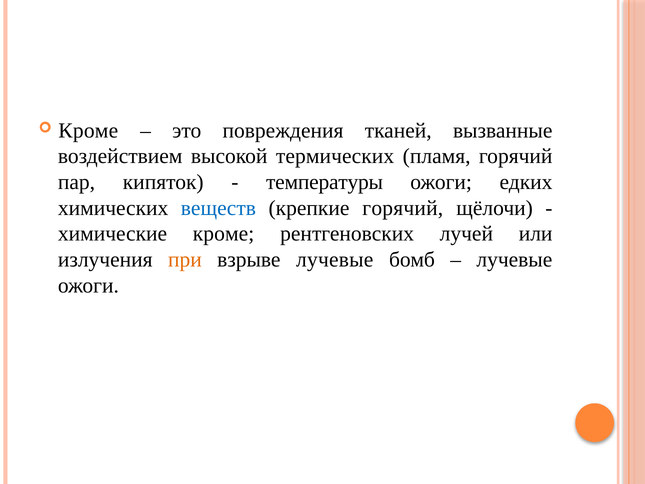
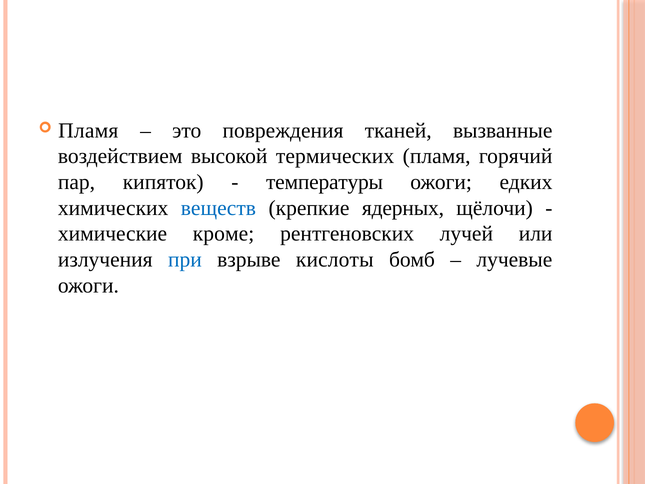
Кроме: Кроме -> Пламя (88, 130)
крепкие горячий: горячий -> ядерных (403, 208)
при colour: orange -> blue (185, 259)
взрыве лучевые: лучевые -> кислоты (335, 259)
